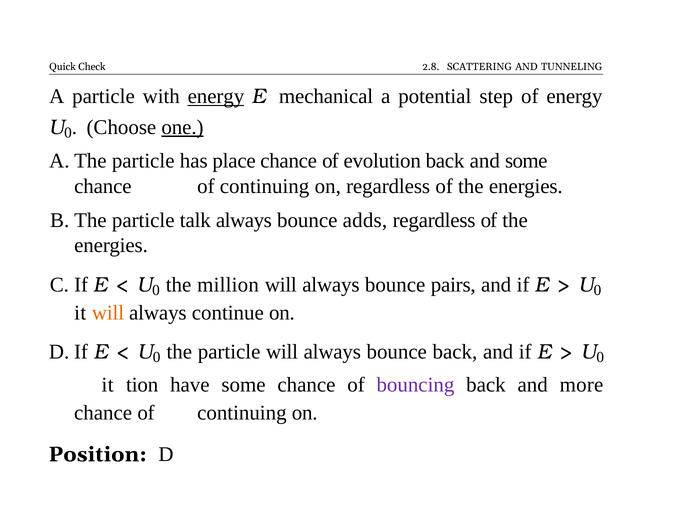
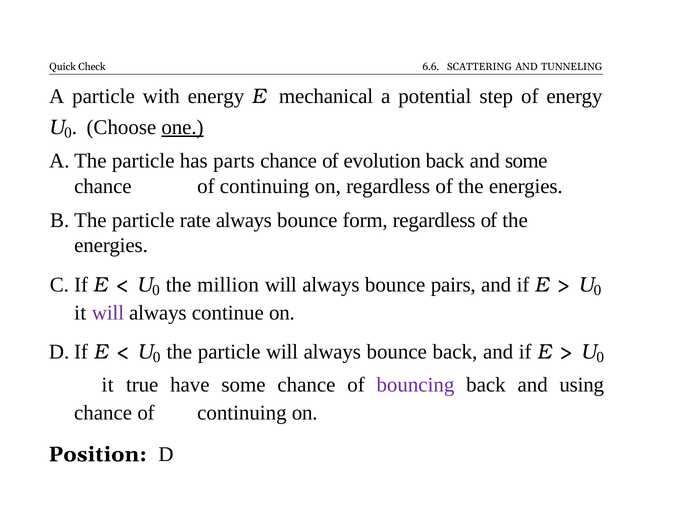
2.8: 2.8 -> 6.6 (431, 67)
energy underline: present -> none (216, 96)
place: place -> parts (234, 161)
talk: talk -> rate (195, 220)
adds: adds -> form (365, 220)
will colour: orange -> purple (108, 313)
tion: tion -> true (142, 385)
more: more -> using (582, 385)
